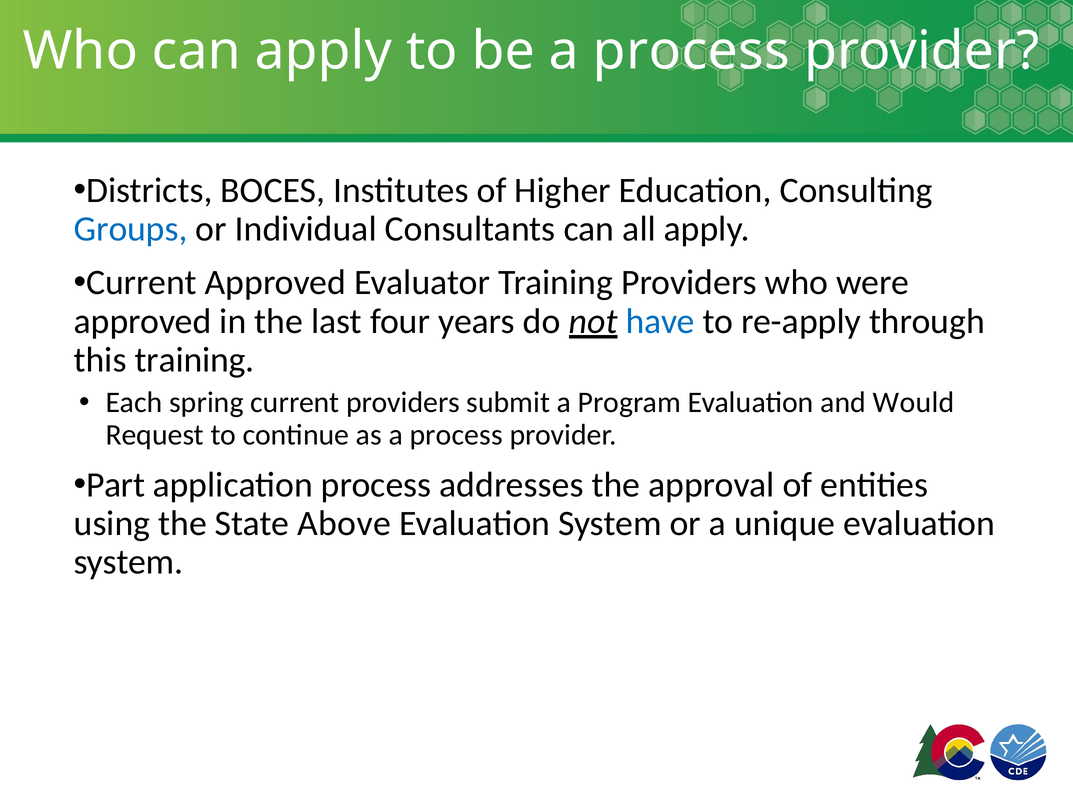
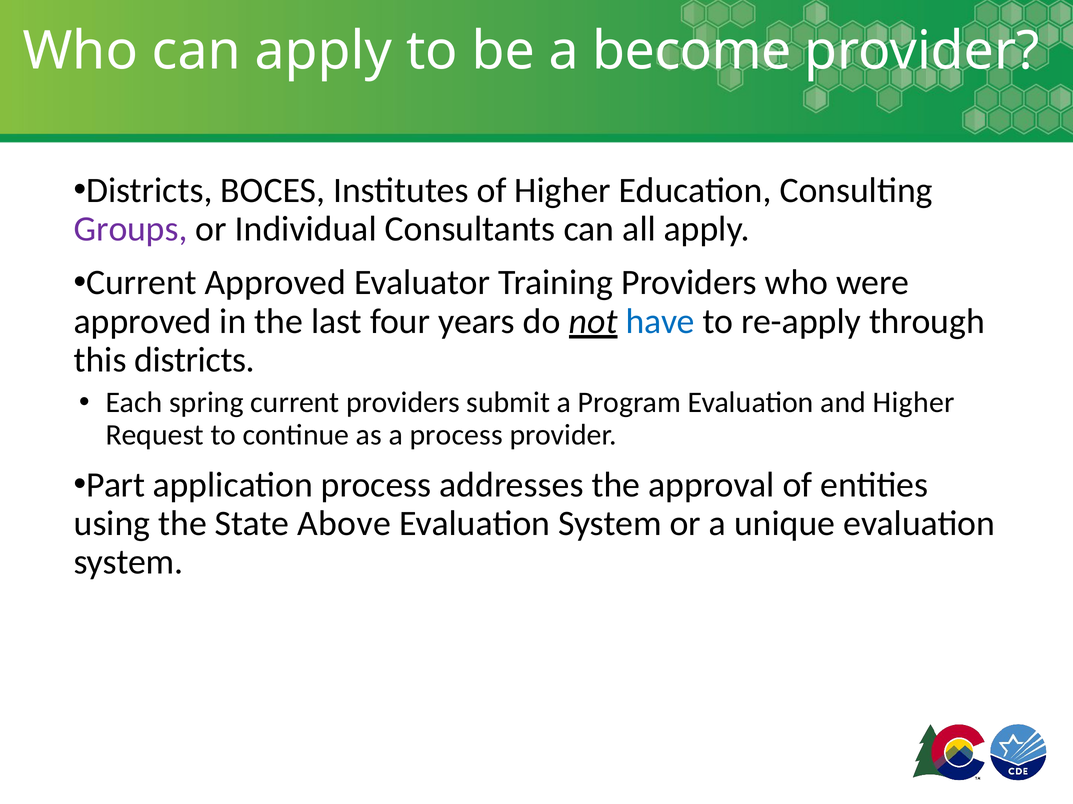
be a process: process -> become (692, 51)
Groups colour: blue -> purple (131, 229)
this training: training -> districts (195, 360)
and Would: Would -> Higher (914, 403)
